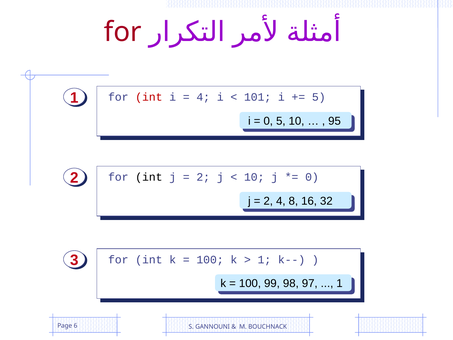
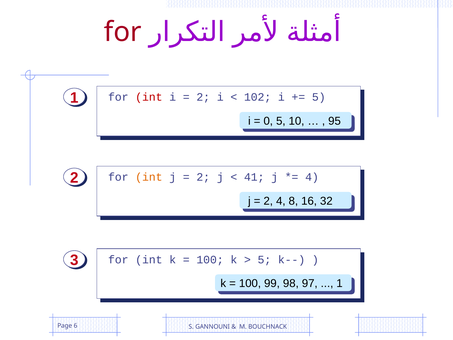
4: 4 -> 2 (203, 97)
101: 101 -> 102 (258, 97)
int colour: black -> orange (149, 177)
10: 10 -> 41 (254, 177)
0: 0 -> 4 (312, 177)
1: 1 -> 5 (264, 259)
